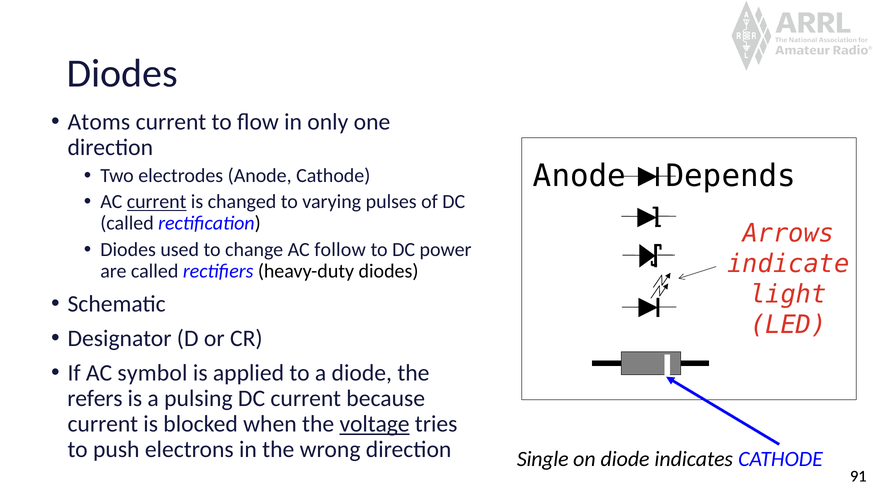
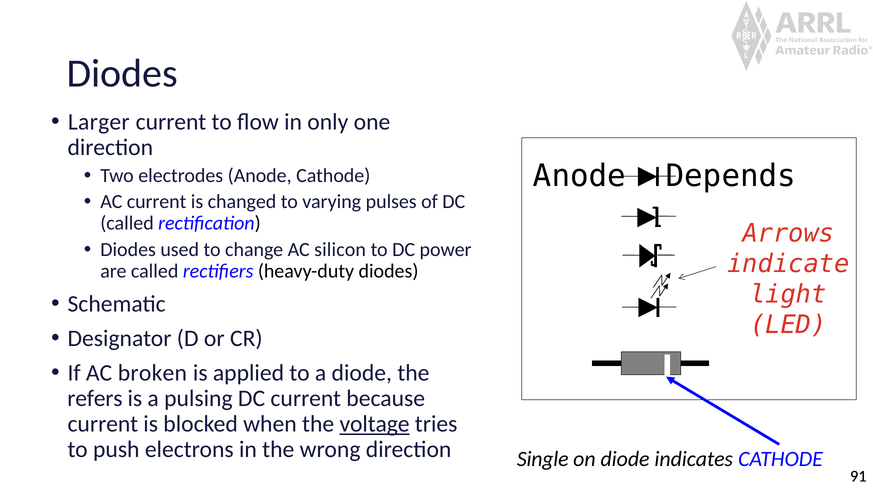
Atoms: Atoms -> Larger (99, 122)
current underline: present -> none (157, 202)
follow: follow -> silicon (340, 250)
symbol: symbol -> broken (152, 373)
